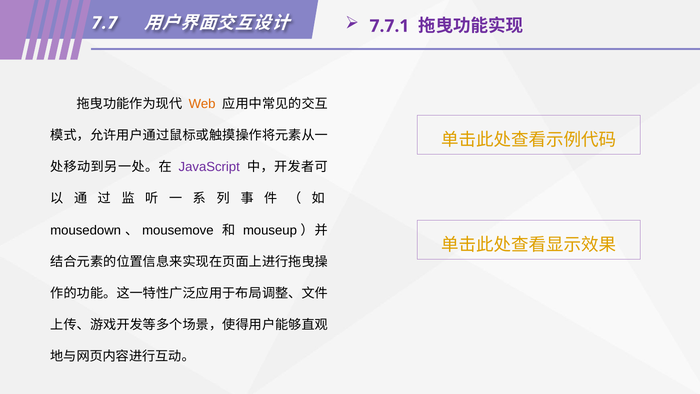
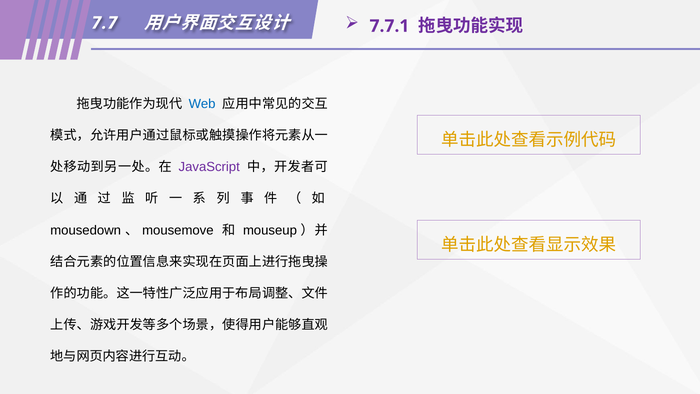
Web colour: orange -> blue (202, 104)
